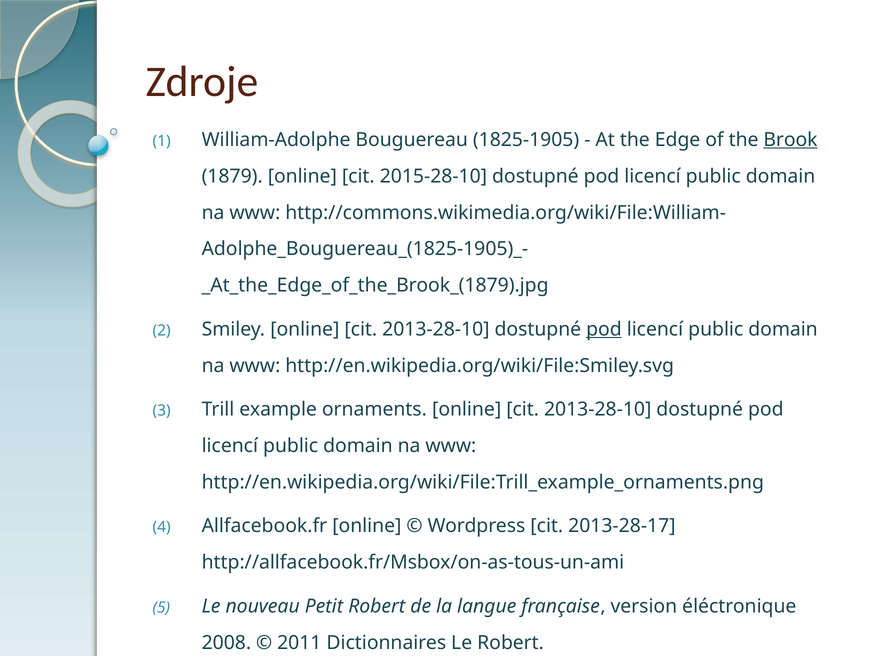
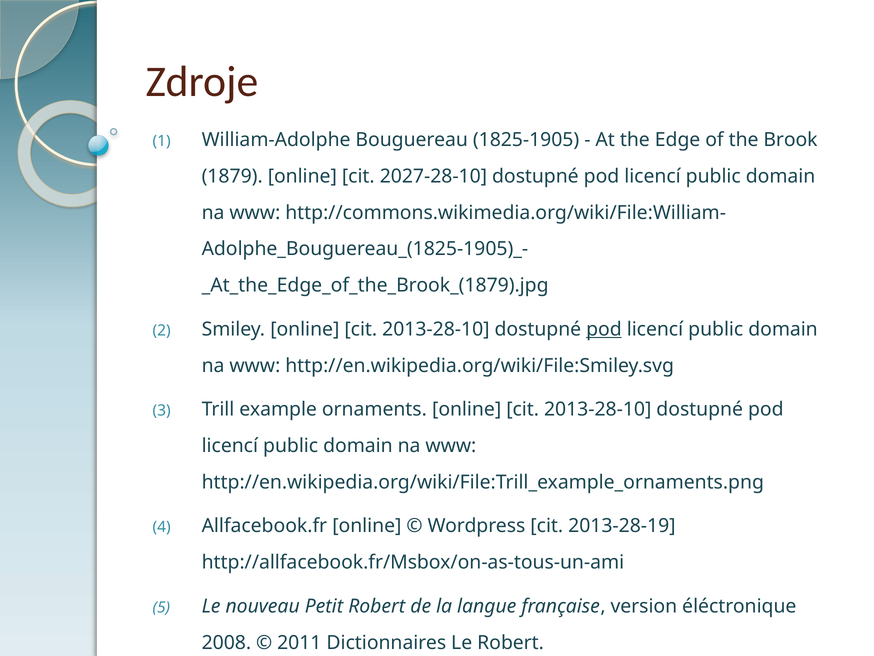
Brook underline: present -> none (791, 140)
2015-28-10: 2015-28-10 -> 2027-28-10 (433, 176)
2013-28-17: 2013-28-17 -> 2013-28-19 (622, 526)
